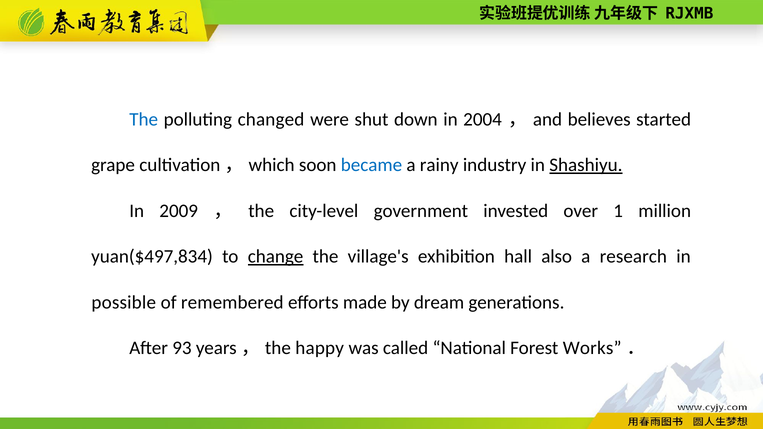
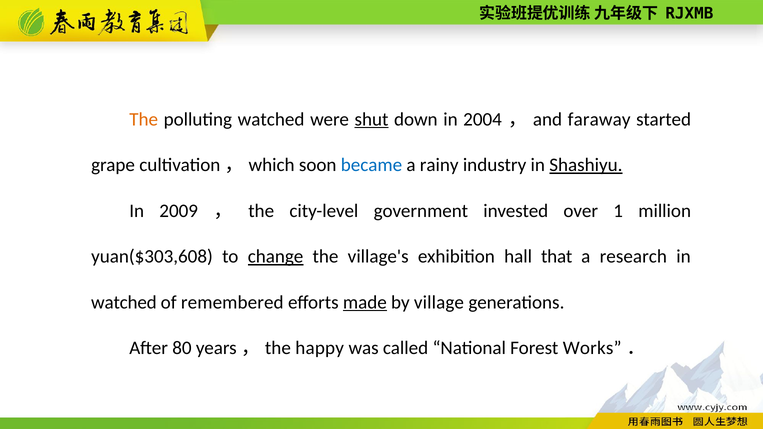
The colour: blue -> orange (144, 119)
polluting changed: changed -> watched (271, 119)
shut underline: none -> present (372, 119)
believes: believes -> faraway (599, 119)
yuan($497,834: yuan($497,834 -> yuan($303,608 (152, 257)
also: also -> that (557, 257)
possible: possible -> watched (124, 302)
made underline: none -> present (365, 302)
dream: dream -> village (439, 302)
93: 93 -> 80 (182, 348)
